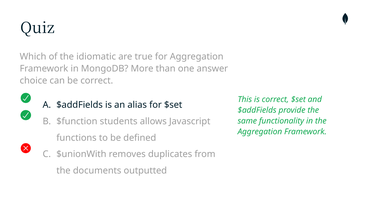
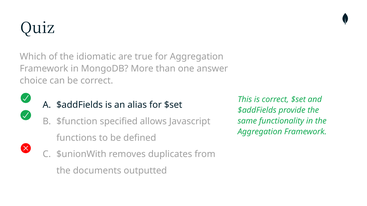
students: students -> specified (119, 122)
